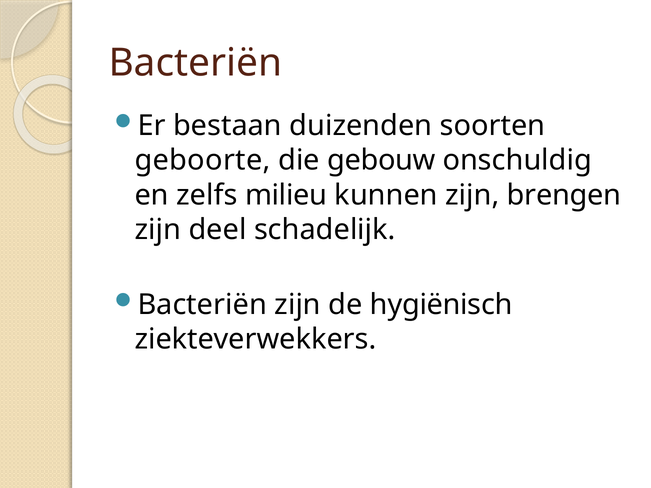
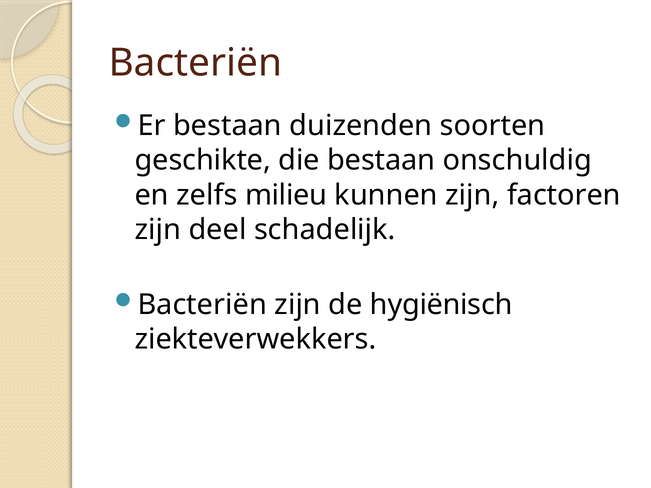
geboorte: geboorte -> geschikte (203, 160)
die gebouw: gebouw -> bestaan (381, 160)
brengen: brengen -> factoren (564, 195)
